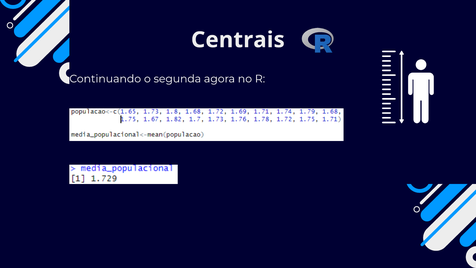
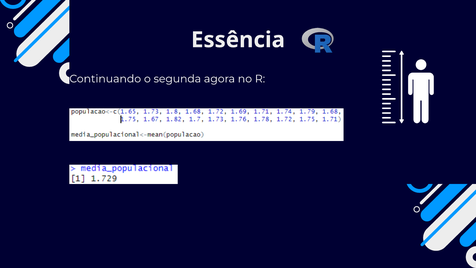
Centrais: Centrais -> Essência (238, 40)
